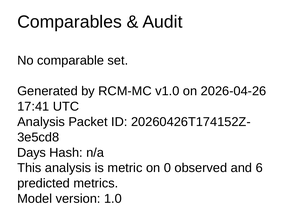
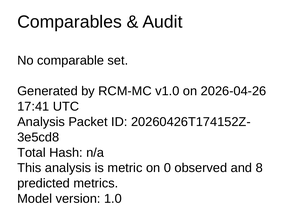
Days: Days -> Total (31, 153)
6: 6 -> 8 (259, 168)
